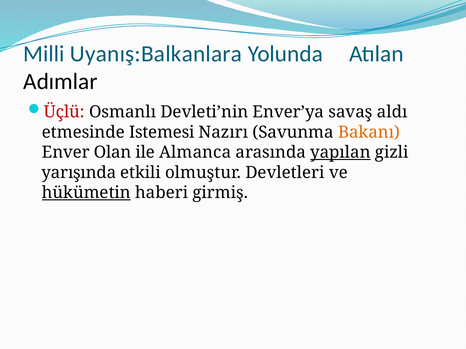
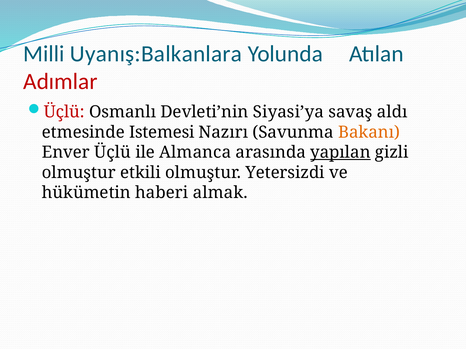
Adımlar colour: black -> red (60, 82)
Enver’ya: Enver’ya -> Siyasi’ya (288, 112)
Enver Olan: Olan -> Üçlü (113, 153)
yarışında: yarışında -> olmuştur (79, 173)
Devletleri: Devletleri -> Yetersizdi (285, 173)
hükümetin underline: present -> none (86, 193)
girmiş: girmiş -> almak (220, 193)
